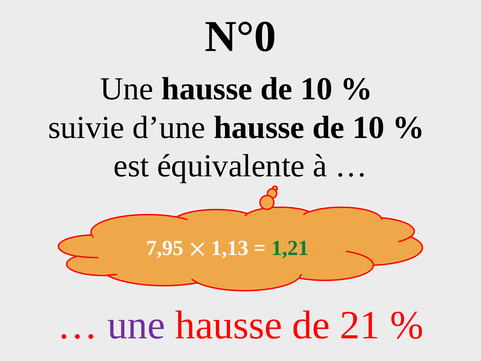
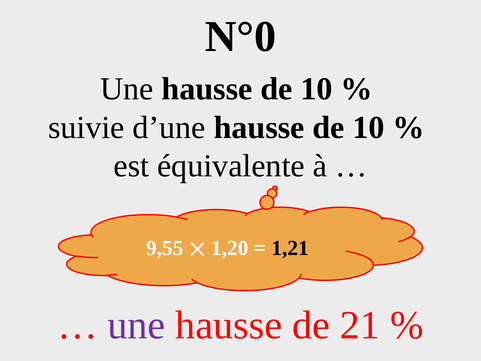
7,95: 7,95 -> 9,55 (165, 248)
1,13: 1,13 -> 1,20 (230, 248)
1,21 colour: green -> black (290, 248)
